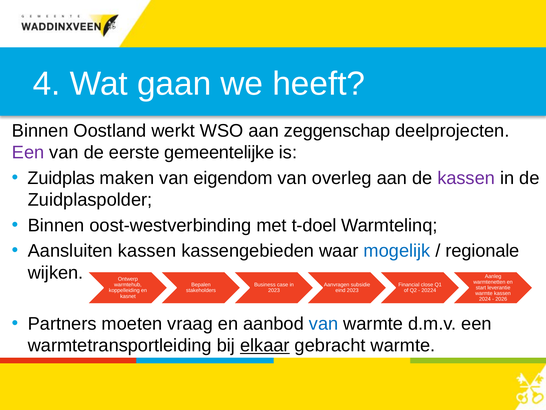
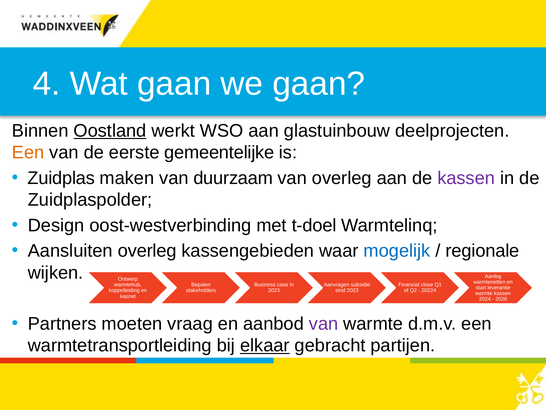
we heeft: heeft -> gaan (319, 84)
Oostland underline: none -> present (110, 130)
zeggenschap: zeggenschap -> glastuinbouw (337, 130)
Een colour: purple -> orange (28, 152)
eigendom: eigendom -> duurzaam (233, 178)
Binnen: Binnen -> Design (56, 225)
Aansluiten kassen: kassen -> overleg (147, 251)
van colour: blue -> purple (324, 323)
gebracht warmte: warmte -> partijen (403, 345)
